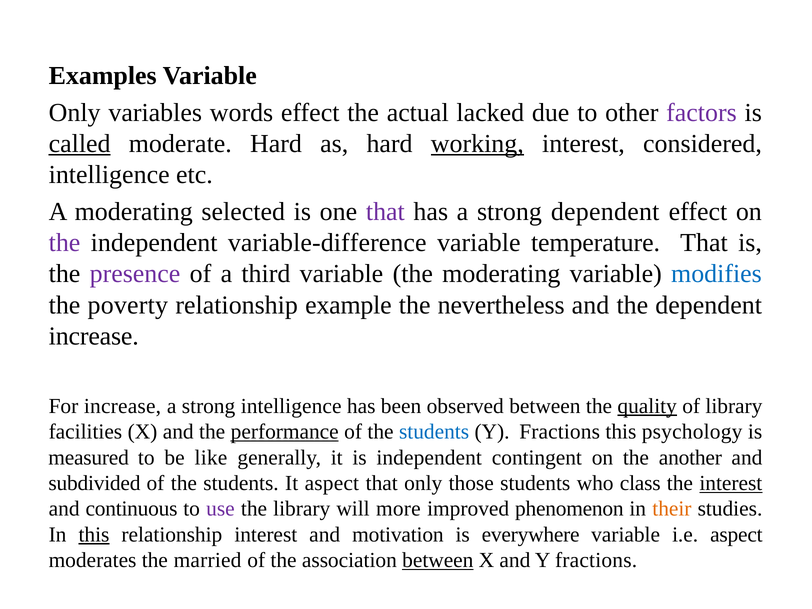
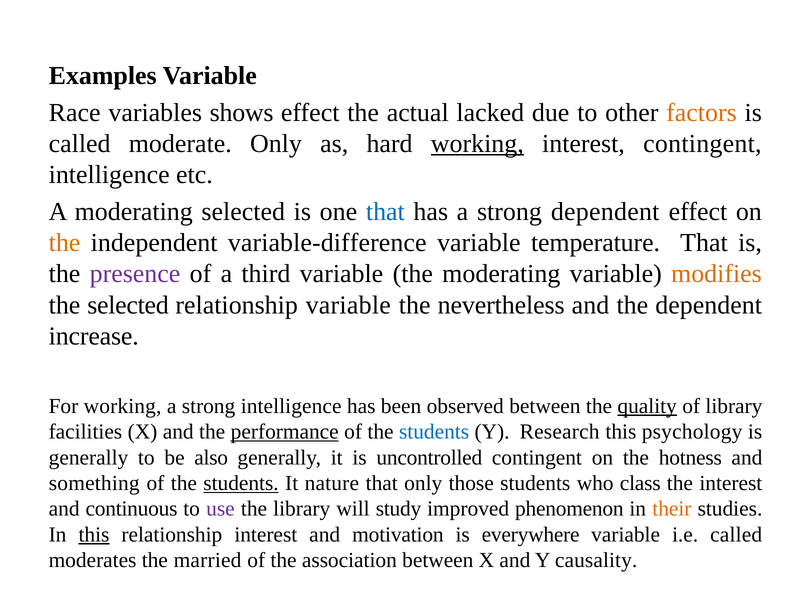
Only: Only -> Race (75, 113)
words: words -> shows (242, 113)
factors colour: purple -> orange (701, 113)
called underline: present -> none (80, 144)
moderate Hard: Hard -> Only (276, 144)
interest considered: considered -> contingent (702, 144)
that colour: purple -> blue (385, 212)
the colour: purple -> orange (65, 243)
modifies colour: blue -> orange (716, 274)
the poverty: poverty -> selected (128, 305)
relationship example: example -> variable (348, 305)
For increase: increase -> working (123, 406)
Fractions: Fractions -> Research (560, 432)
measured: measured -> generally (88, 457)
like: like -> also (211, 457)
is independent: independent -> uncontrolled (429, 457)
another: another -> hotness (690, 457)
subdivided: subdivided -> something (94, 483)
students underline: none -> present (241, 483)
It aspect: aspect -> nature (332, 483)
interest underline: present -> none (731, 483)
more: more -> study (399, 509)
i.e aspect: aspect -> called (736, 535)
between underline: present -> none (438, 560)
and Y fractions: fractions -> causality (596, 560)
